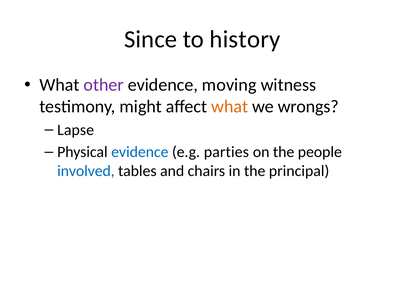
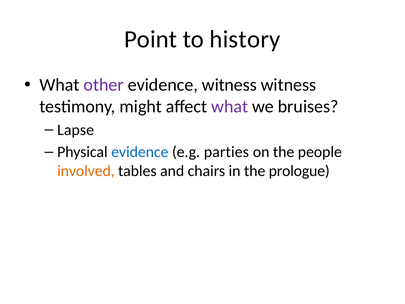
Since: Since -> Point (151, 39)
evidence moving: moving -> witness (229, 85)
what colour: orange -> purple (230, 107)
wrongs: wrongs -> bruises (308, 107)
involved colour: blue -> orange (86, 171)
principal: principal -> prologue (299, 171)
